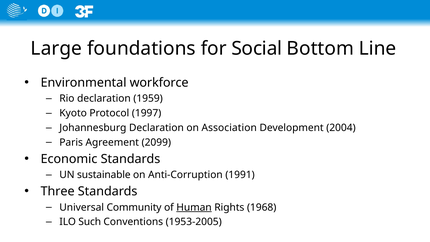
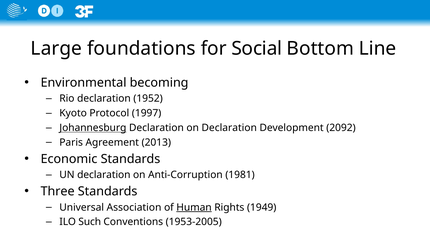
workforce: workforce -> becoming (159, 83)
1959: 1959 -> 1952 (148, 99)
Johannesburg underline: none -> present (93, 128)
on Association: Association -> Declaration (229, 128)
2004: 2004 -> 2092 (341, 128)
2099: 2099 -> 2013 (156, 142)
UN sustainable: sustainable -> declaration (104, 175)
1991: 1991 -> 1981 (240, 175)
Community: Community -> Association (134, 207)
1968: 1968 -> 1949 (262, 207)
